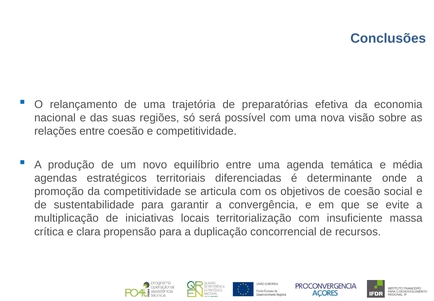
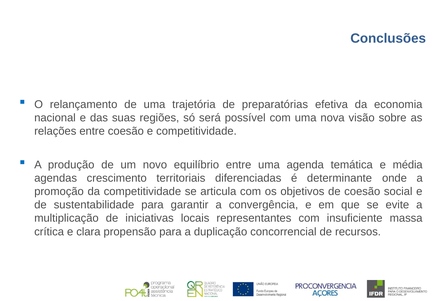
estratégicos: estratégicos -> crescimento (117, 178)
territorialização: territorialização -> representantes (254, 218)
